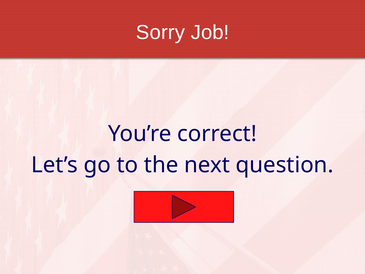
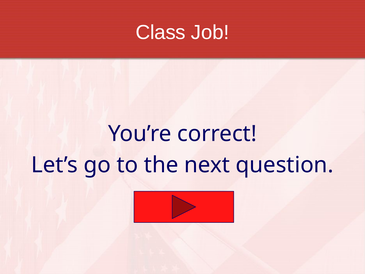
Sorry: Sorry -> Class (161, 32)
